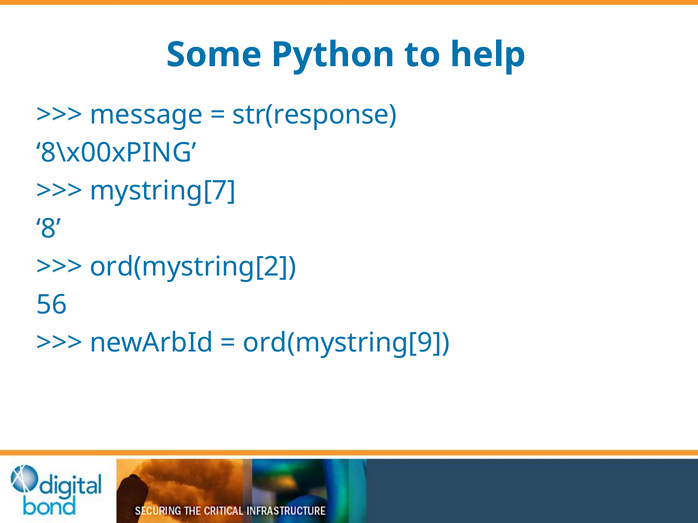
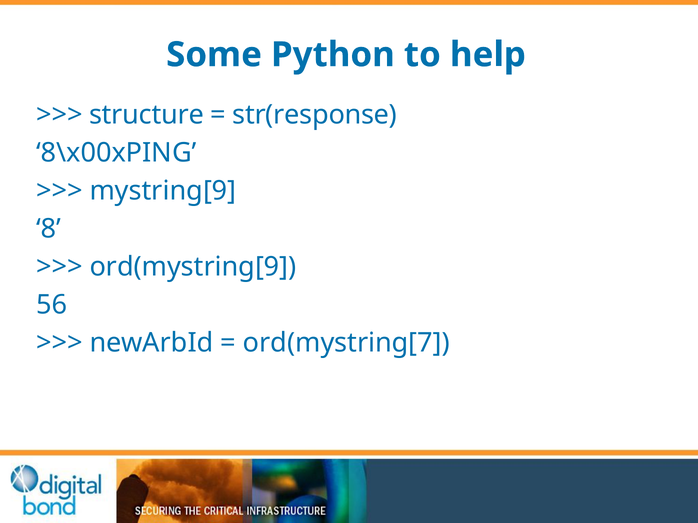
message: message -> structure (146, 115)
mystring[7: mystring[7 -> mystring[9 (163, 191)
ord(mystring[2: ord(mystring[2 -> ord(mystring[9 (193, 267)
ord(mystring[9: ord(mystring[9 -> ord(mystring[7 (346, 343)
